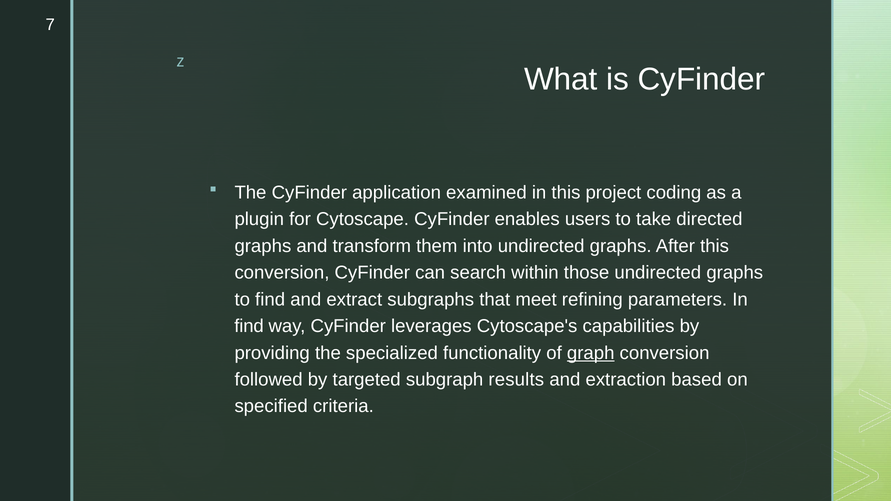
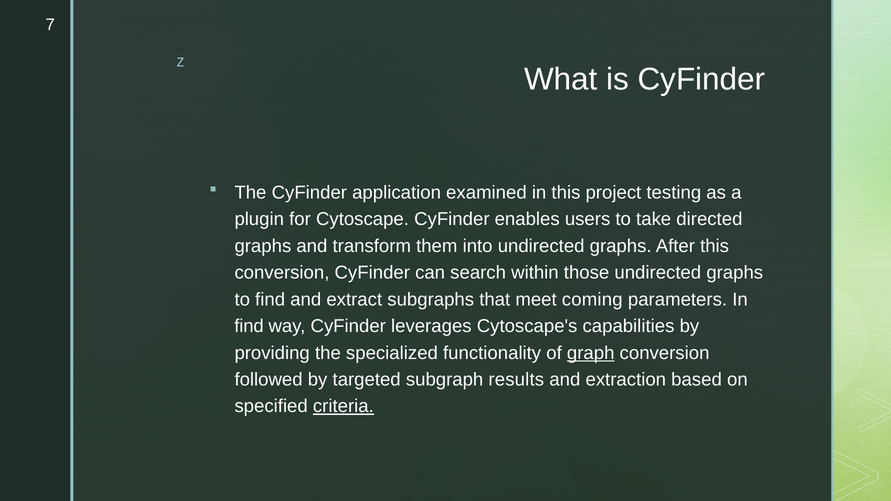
coding: coding -> testing (674, 193)
refining: refining -> coming (592, 300)
criteria underline: none -> present (343, 406)
